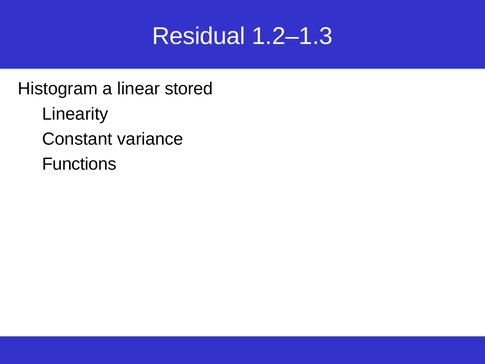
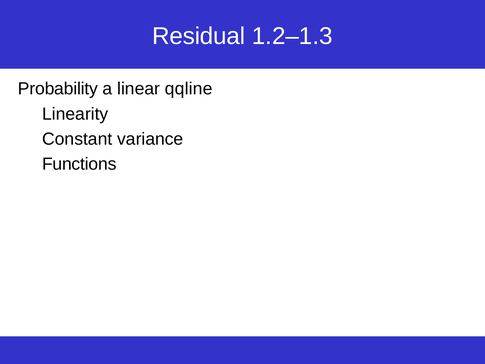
Histogram: Histogram -> Probability (58, 89)
stored: stored -> qqline (189, 89)
